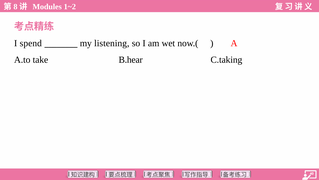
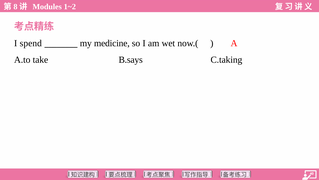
listening: listening -> medicine (112, 43)
B.hear: B.hear -> B.says (131, 60)
